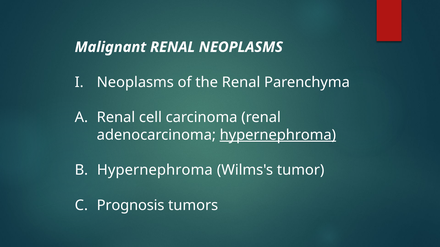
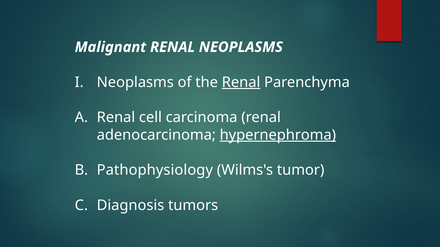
Renal underline: none -> present (241, 82)
Hypernephroma: Hypernephroma -> Pathophysiology (155, 170)
Prognosis: Prognosis -> Diagnosis (131, 206)
